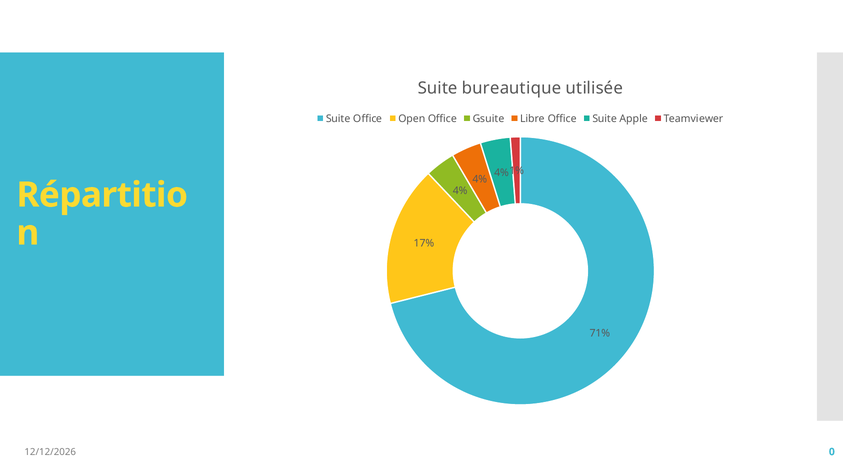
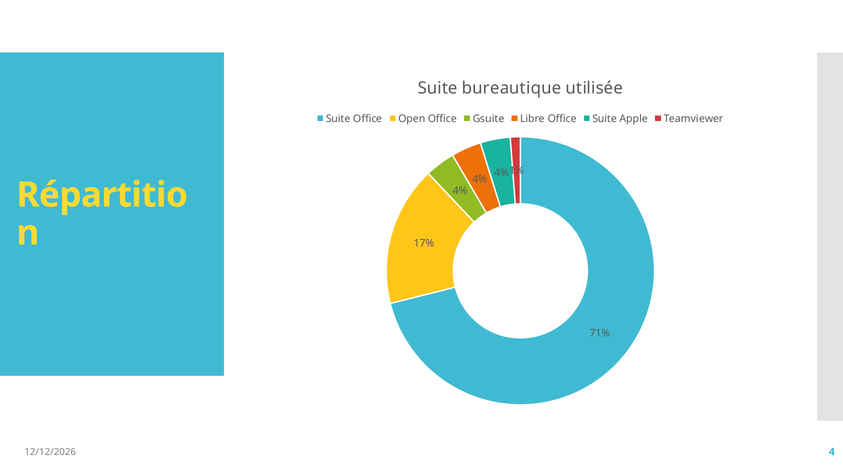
0: 0 -> 4 (832, 452)
